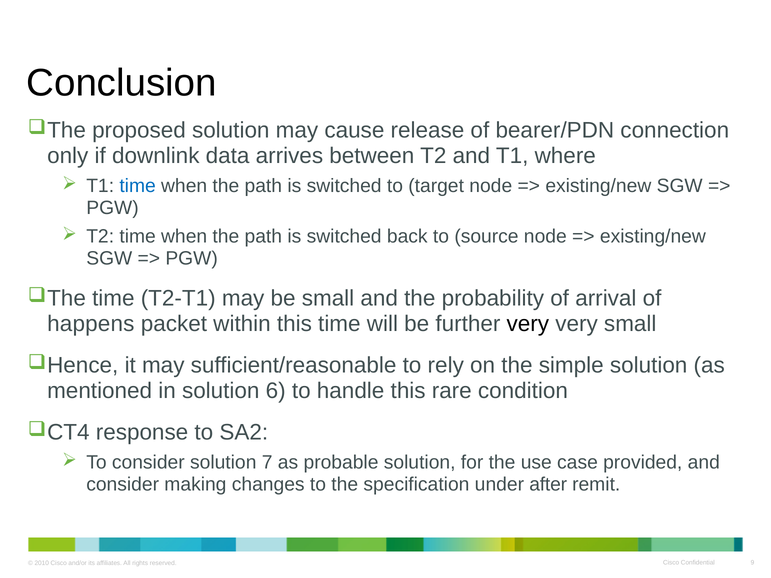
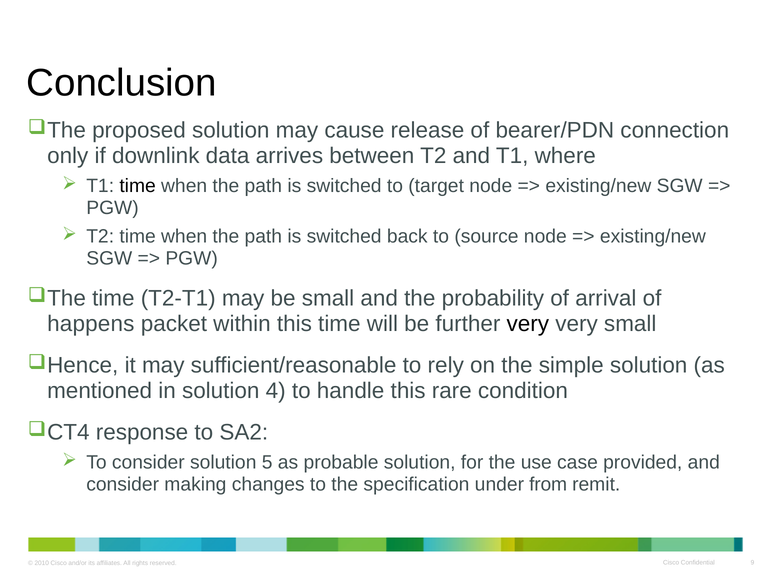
time colour: blue -> black (138, 186)
6: 6 -> 4 (276, 391)
7: 7 -> 5 (267, 463)
after: after -> from (548, 485)
